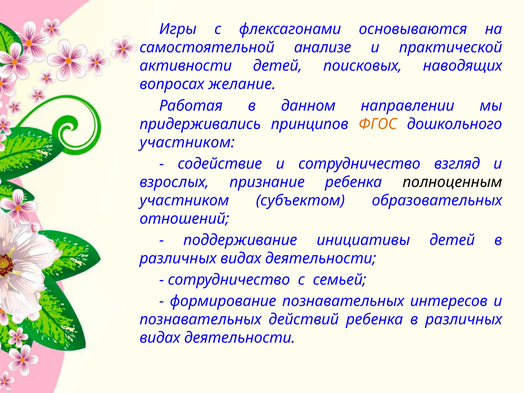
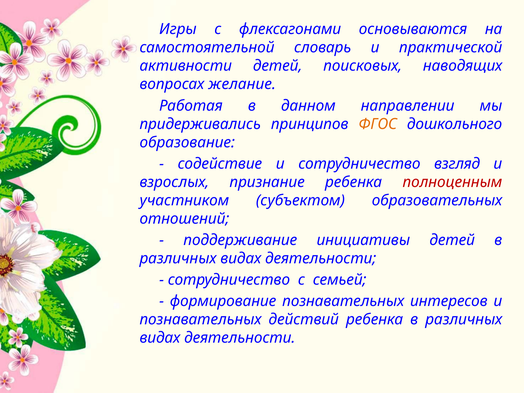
анализе: анализе -> словарь (323, 48)
участником: участником -> образование (187, 142)
полноценным colour: black -> red (452, 182)
